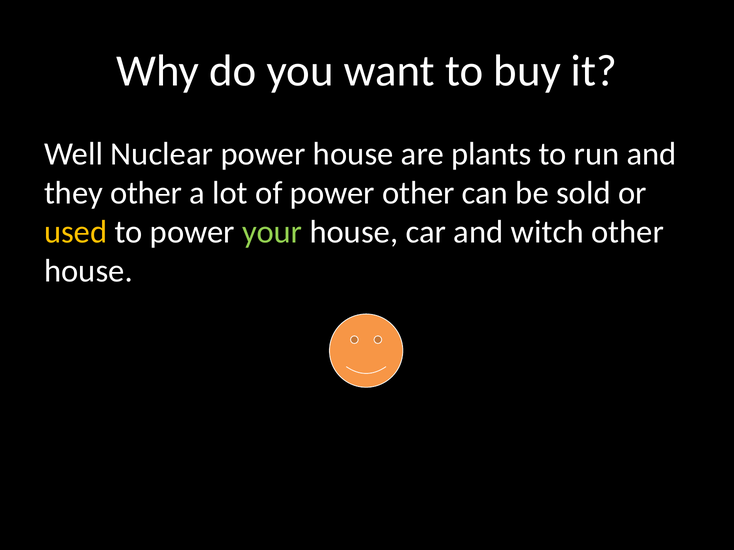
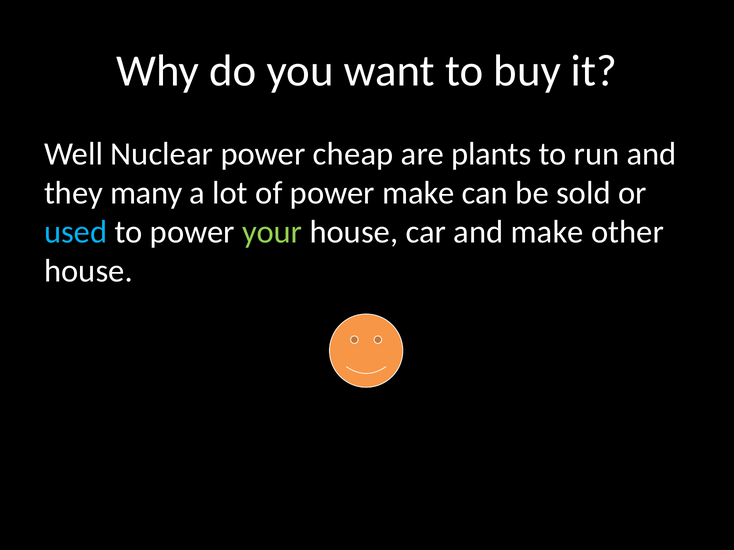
power house: house -> cheap (353, 154)
they other: other -> many (146, 193)
power other: other -> make (418, 193)
used colour: yellow -> light blue (76, 232)
and witch: witch -> make (547, 232)
